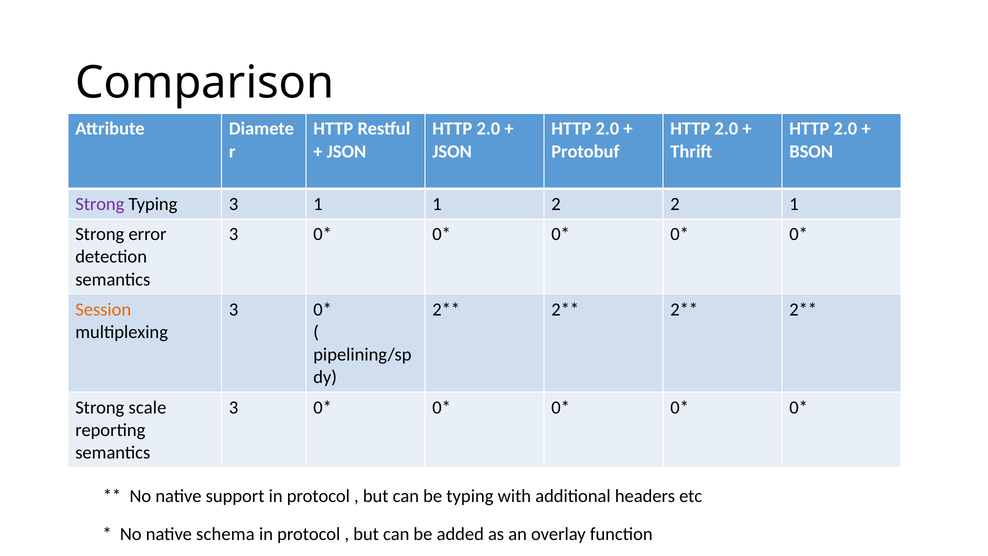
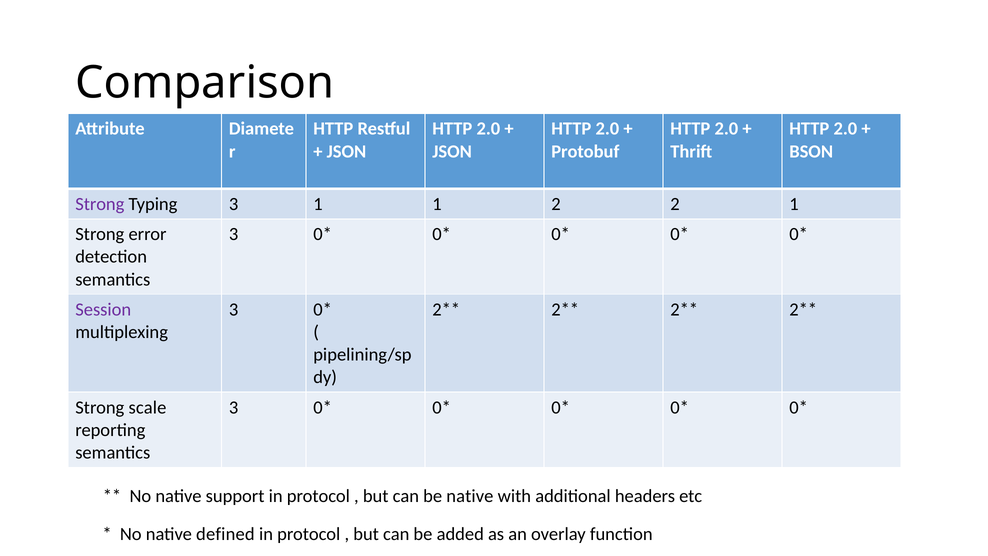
Session colour: orange -> purple (103, 309)
be typing: typing -> native (470, 496)
schema: schema -> defined (225, 534)
